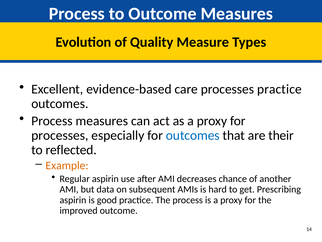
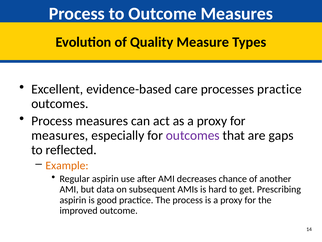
processes: processes -> measures (60, 135)
outcomes colour: blue -> purple (193, 135)
their: their -> gaps (281, 135)
